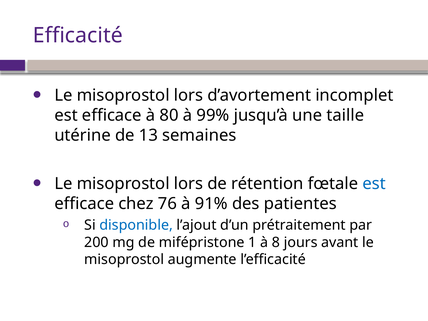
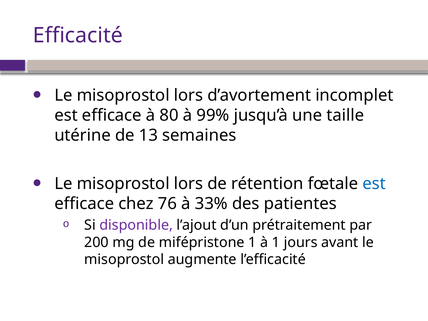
91%: 91% -> 33% (211, 204)
disponible colour: blue -> purple (136, 225)
à 8: 8 -> 1 (276, 242)
